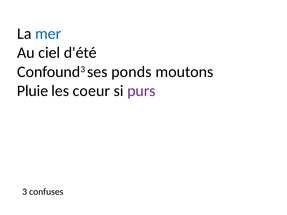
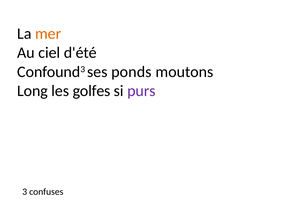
mer colour: blue -> orange (48, 34)
Pluie: Pluie -> Long (33, 91)
coeur: coeur -> golfes (92, 91)
